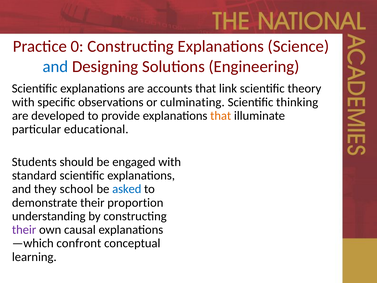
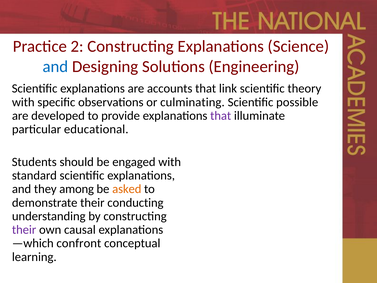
0: 0 -> 2 (77, 46)
thinking: thinking -> possible (297, 102)
that colour: orange -> purple (221, 116)
school: school -> among (77, 189)
asked colour: blue -> orange (127, 189)
proportion: proportion -> conducting (135, 202)
